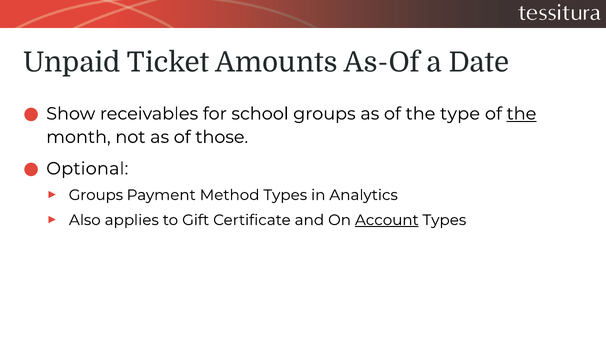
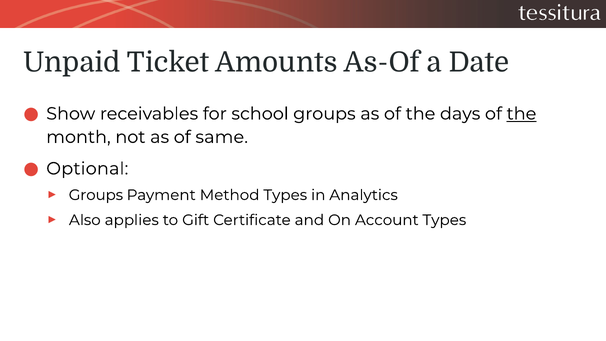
type: type -> days (460, 114)
those: those -> same (222, 137)
Account underline: present -> none (387, 220)
